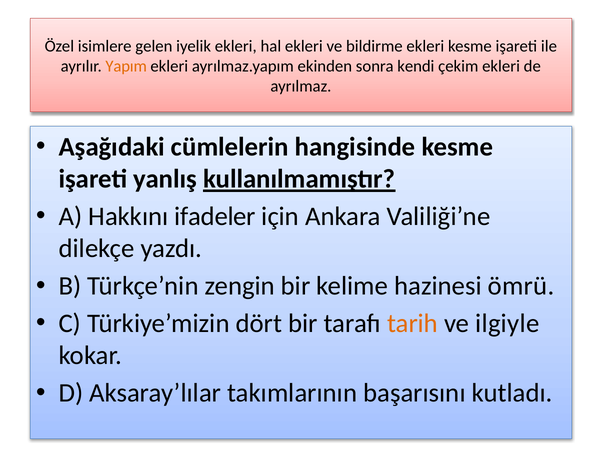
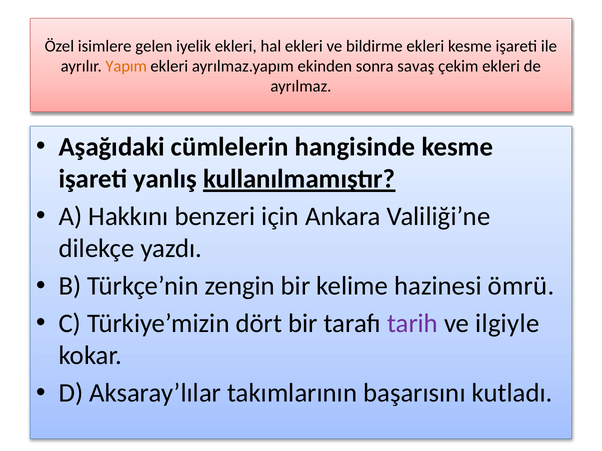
kendi: kendi -> savaş (416, 66)
ifadeler: ifadeler -> benzeri (215, 217)
tarih colour: orange -> purple (412, 324)
